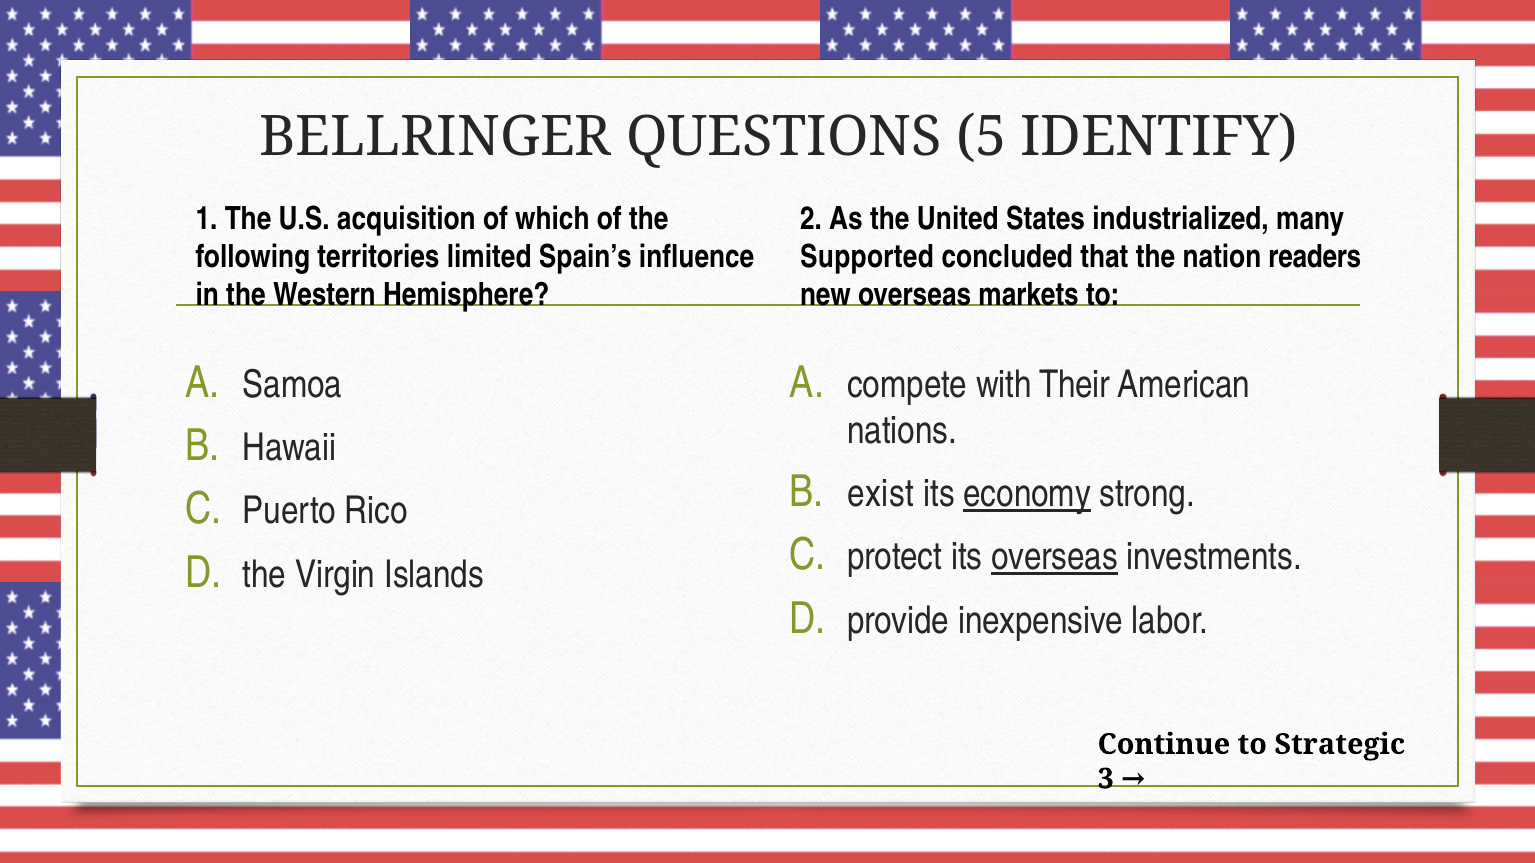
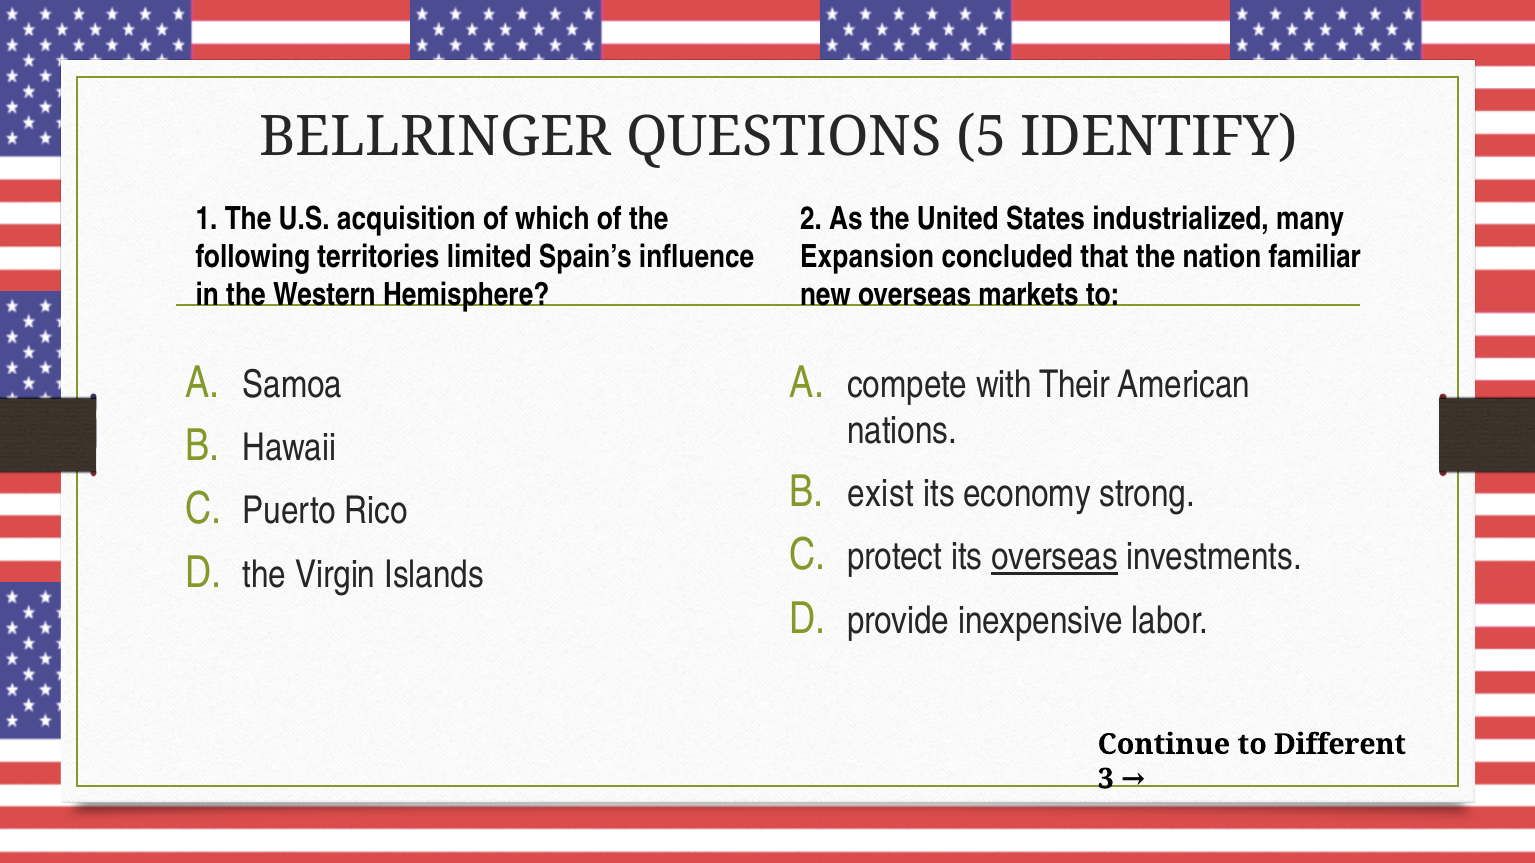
Supported: Supported -> Expansion (867, 257)
readers: readers -> familiar (1315, 257)
economy underline: present -> none (1027, 494)
Strategic: Strategic -> Different (1340, 745)
